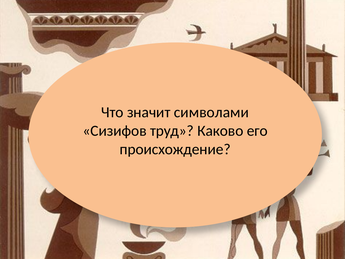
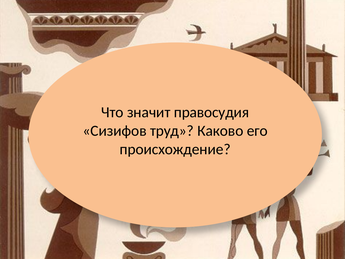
символами: символами -> правосудия (212, 112)
